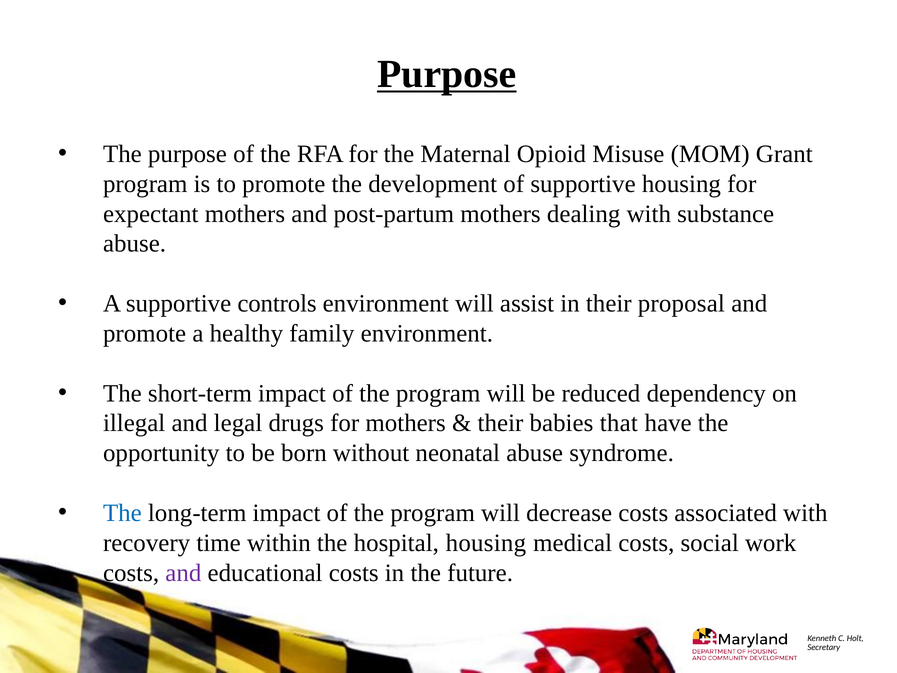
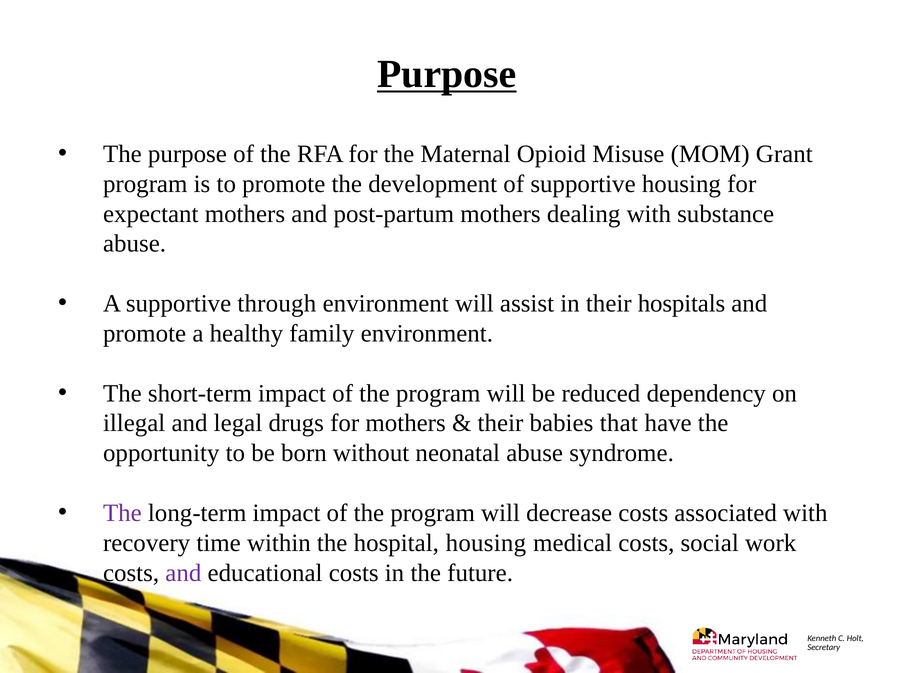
controls: controls -> through (277, 303)
proposal: proposal -> hospitals (681, 303)
The colour: blue -> purple (122, 513)
